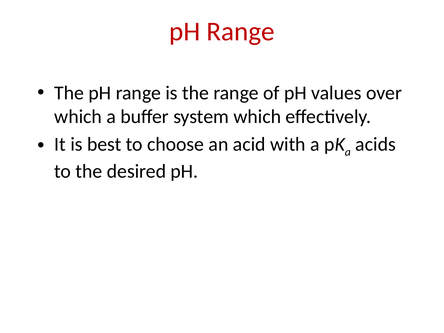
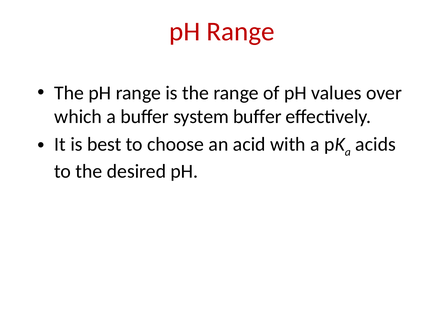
system which: which -> buffer (257, 117)
